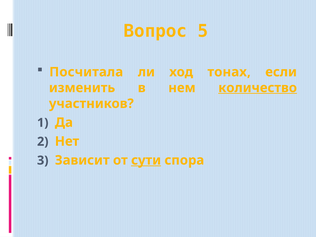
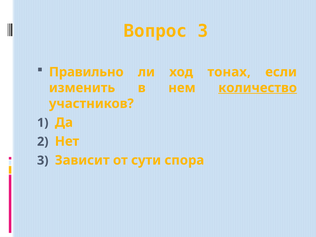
Вопрос 5: 5 -> 3 (203, 31)
Посчитала: Посчитала -> Правильно (86, 72)
сути underline: present -> none (146, 160)
